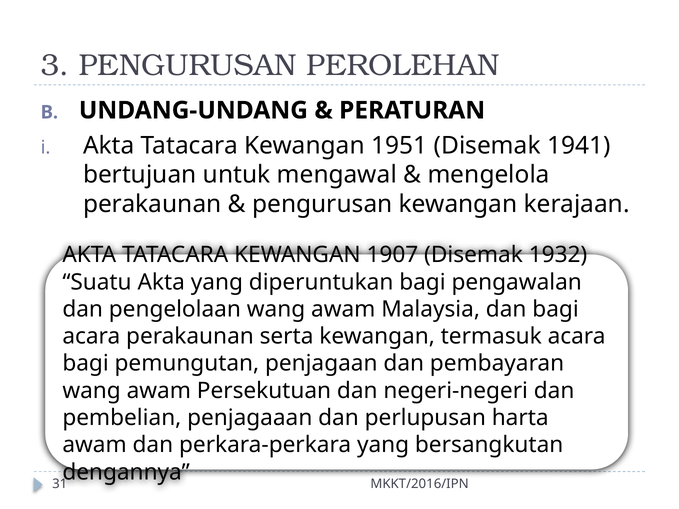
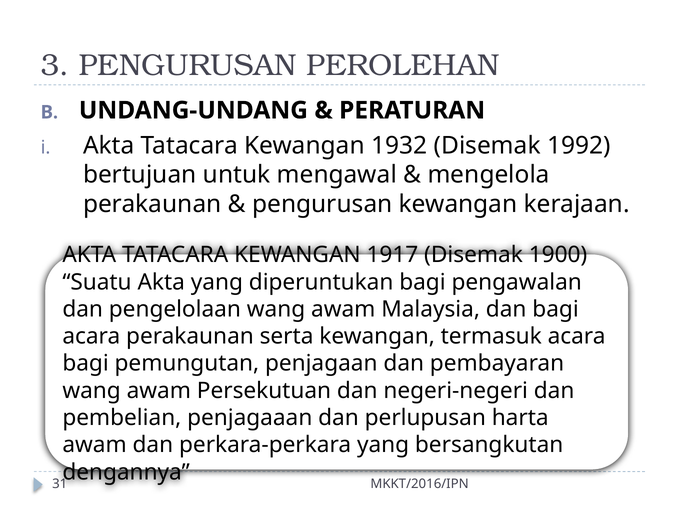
1951: 1951 -> 1932 (399, 146)
1941: 1941 -> 1992 (579, 146)
1907: 1907 -> 1917 (392, 255)
1932: 1932 -> 1900 (558, 255)
